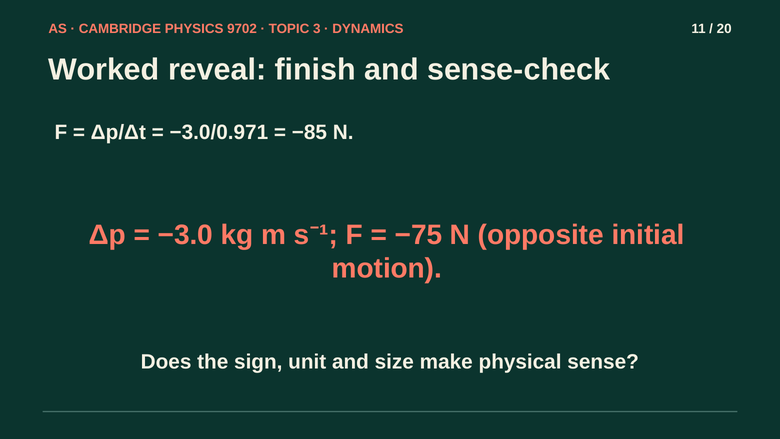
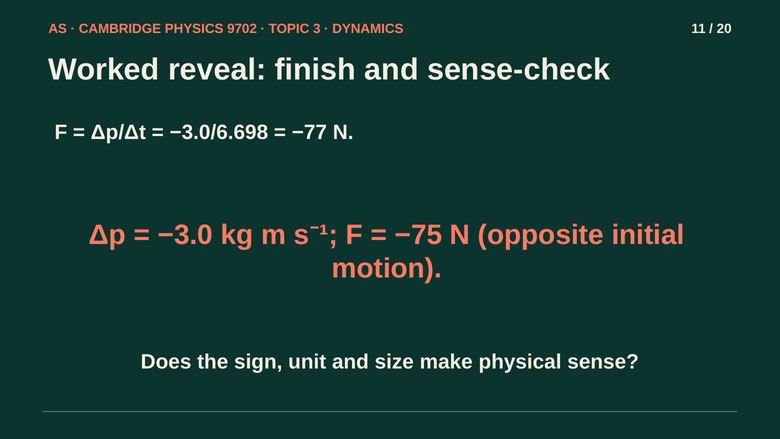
−3.0/0.971: −3.0/0.971 -> −3.0/6.698 (219, 133)
−85: −85 -> −77 (309, 133)
